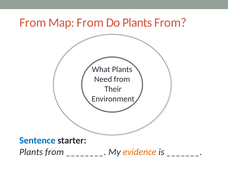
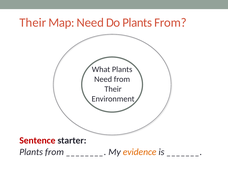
From: From -> Their (33, 23)
Map From: From -> Need (90, 23)
Sentence colour: blue -> red (37, 140)
